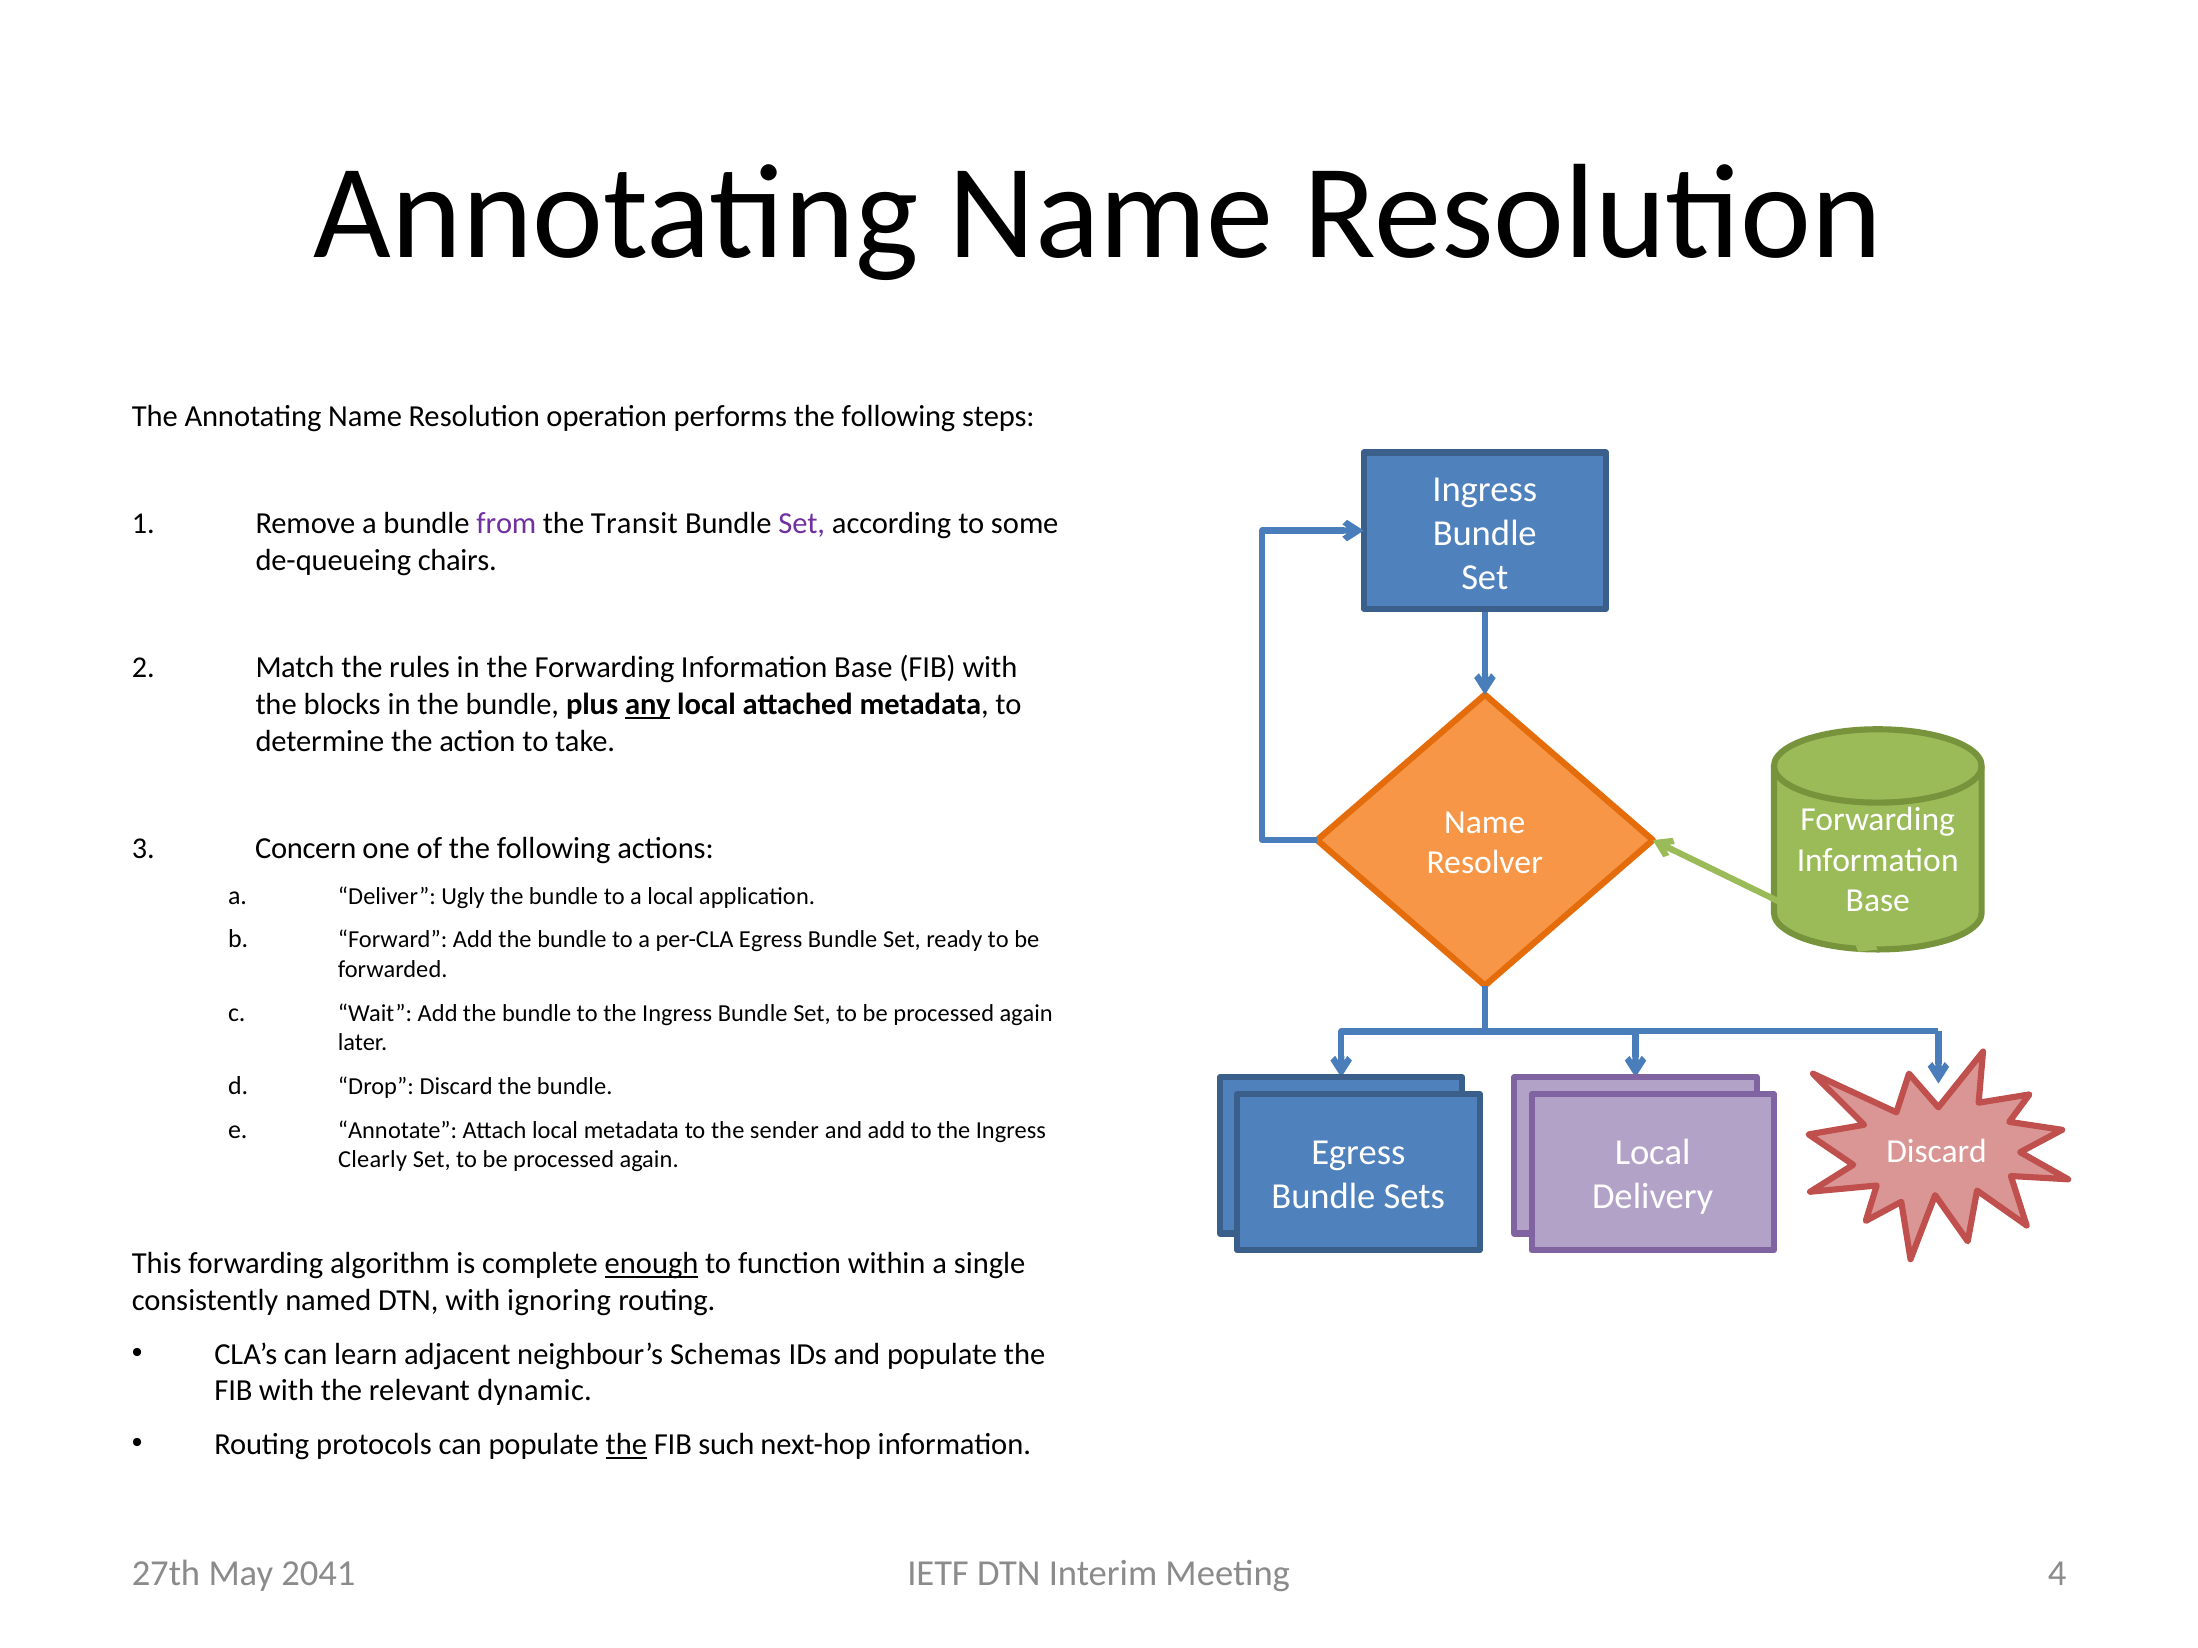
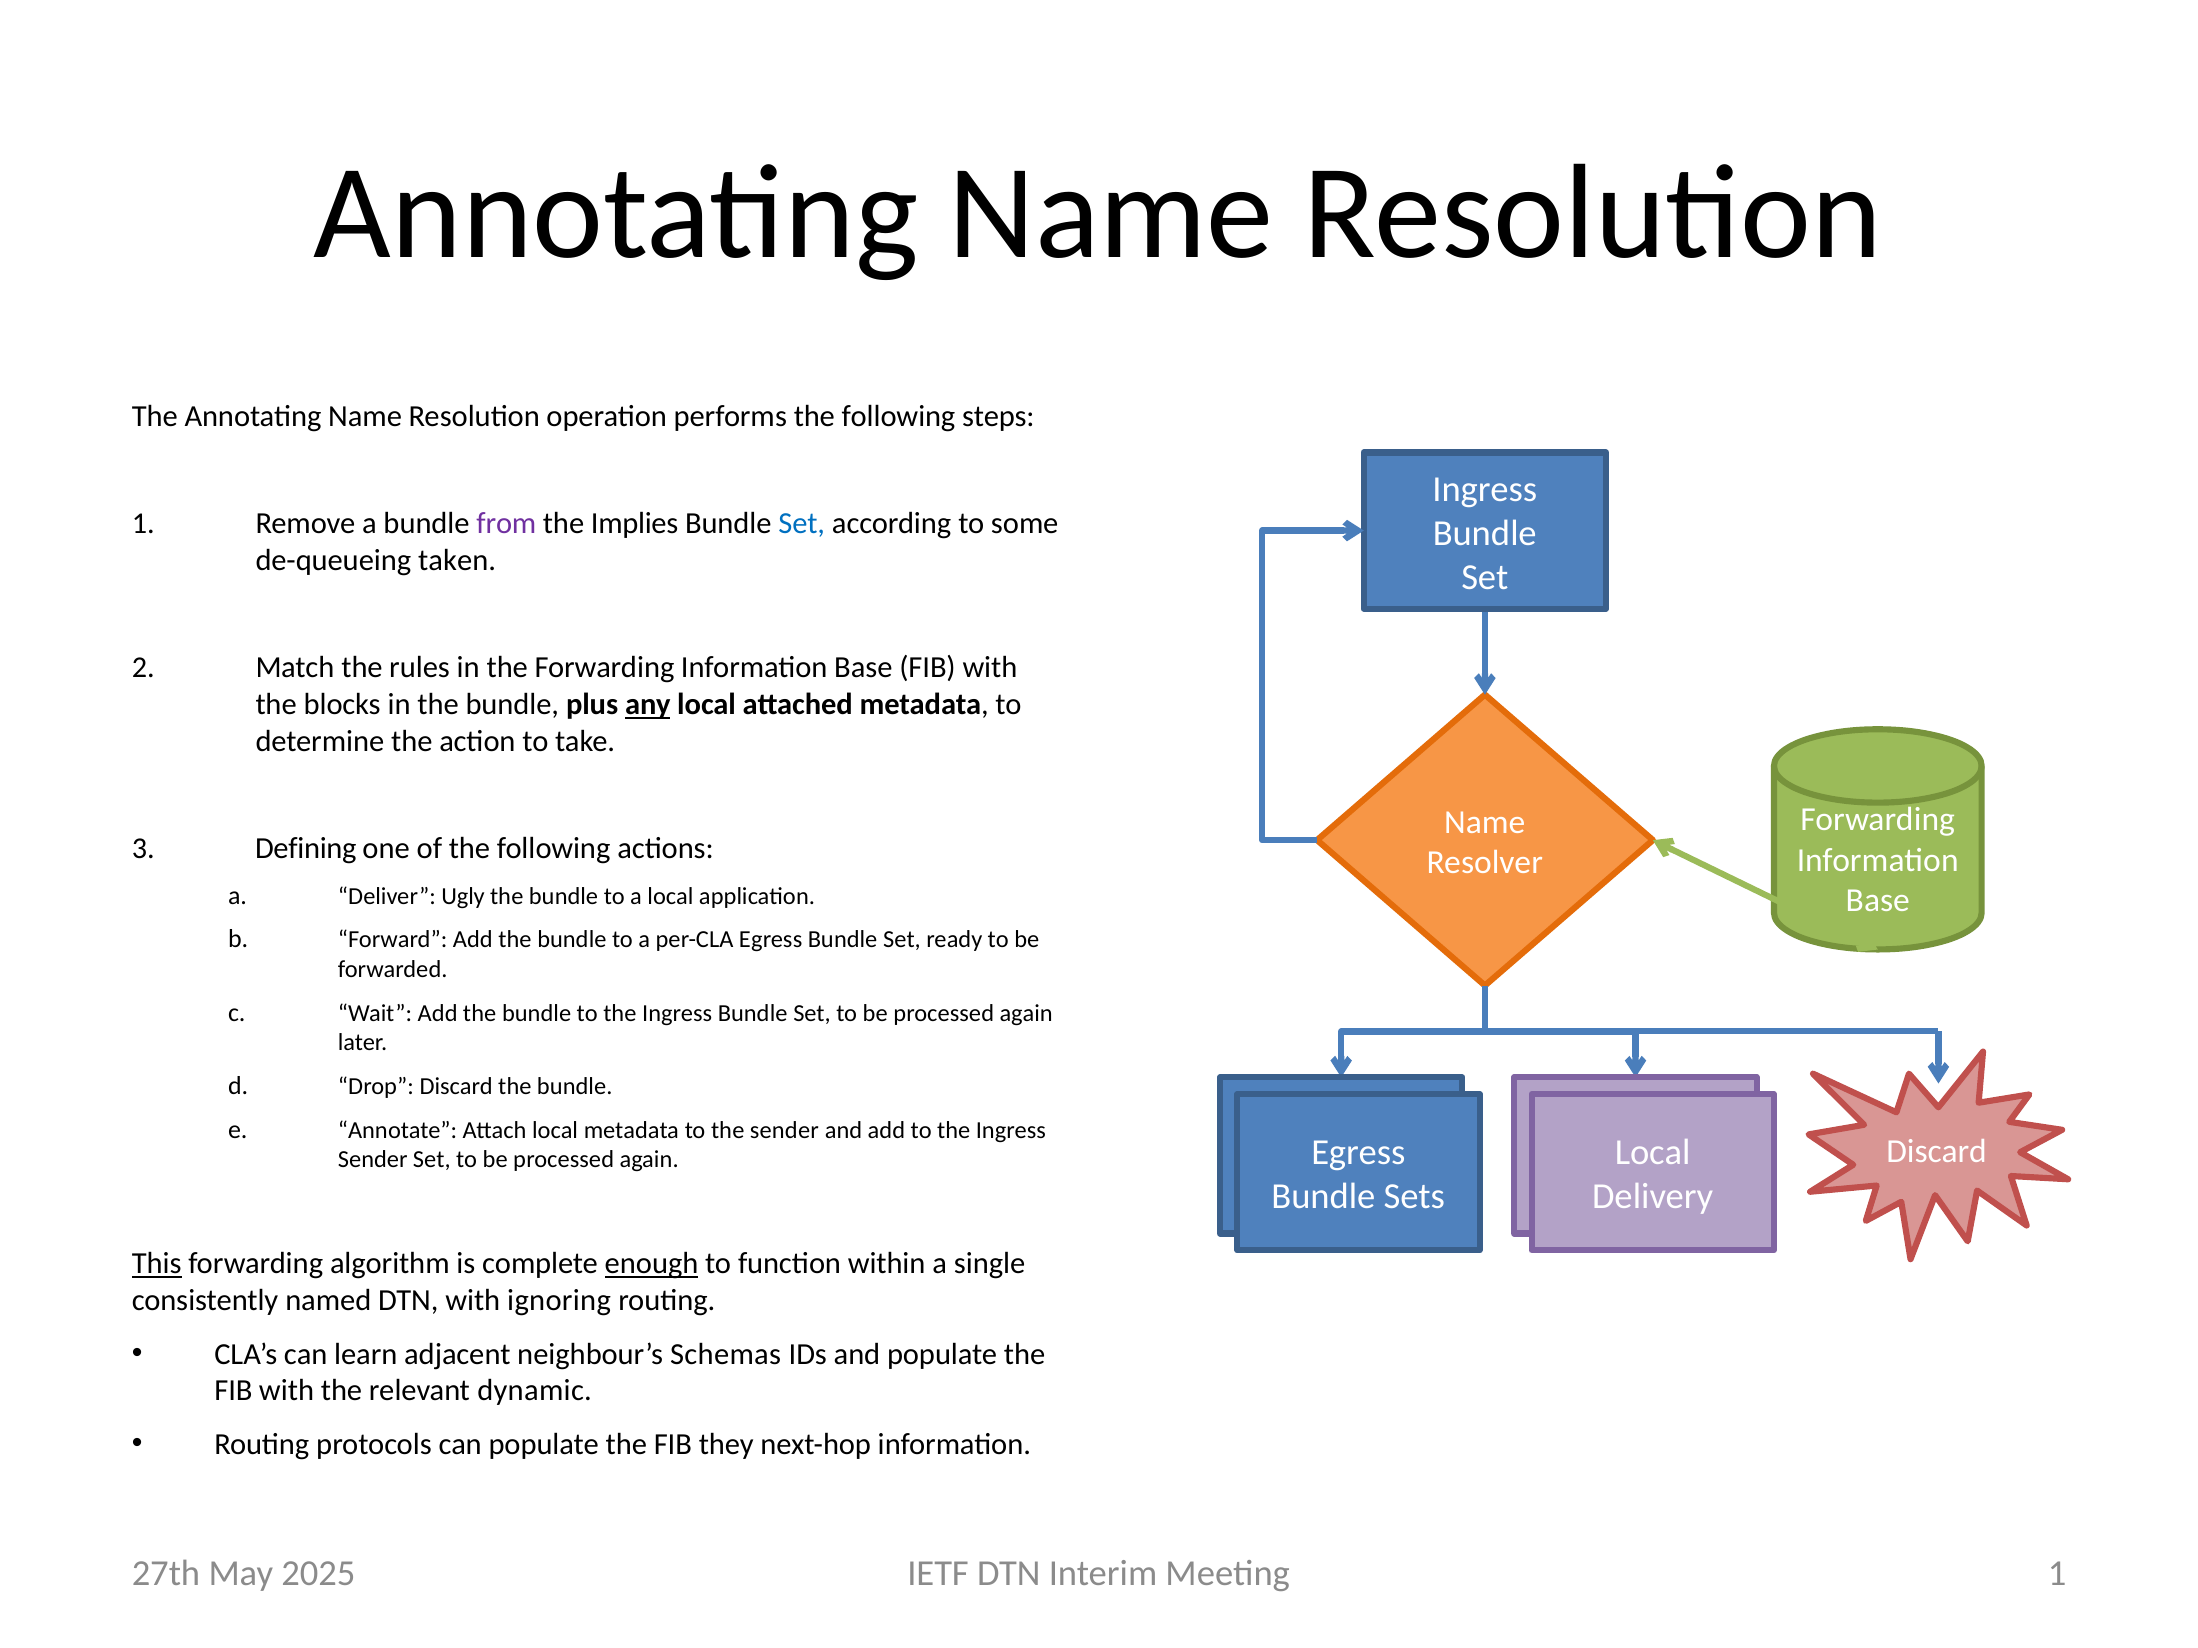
Transit: Transit -> Implies (635, 524)
Set colour: purple -> blue (802, 524)
chairs: chairs -> taken (457, 560)
Concern: Concern -> Defining (306, 849)
Clearly: Clearly -> Sender (373, 1160)
This underline: none -> present (157, 1264)
the underline: present -> none (626, 1445)
such: such -> they (726, 1445)
Meeting 4: 4 -> 1 (2057, 1574)
2041: 2041 -> 2025 (318, 1574)
